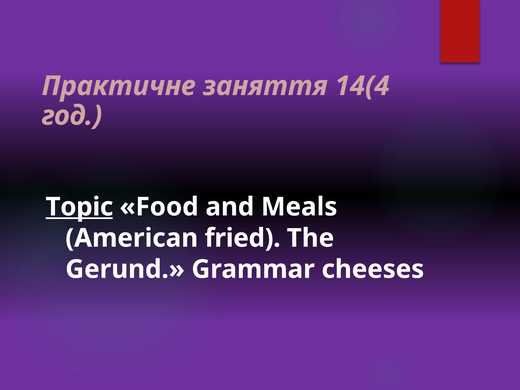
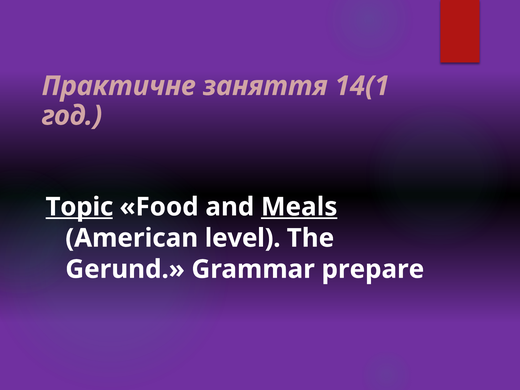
14(4: 14(4 -> 14(1 (362, 86)
Meals underline: none -> present (299, 207)
fried: fried -> level (243, 238)
cheeses: cheeses -> prepare (373, 269)
